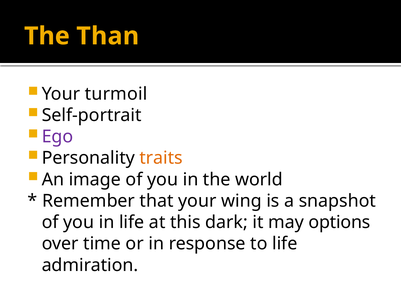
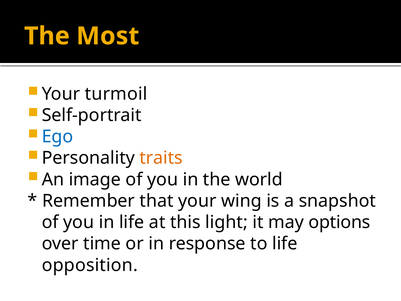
Than: Than -> Most (108, 36)
Ego colour: purple -> blue (58, 137)
dark: dark -> light (227, 222)
admiration: admiration -> opposition (90, 265)
